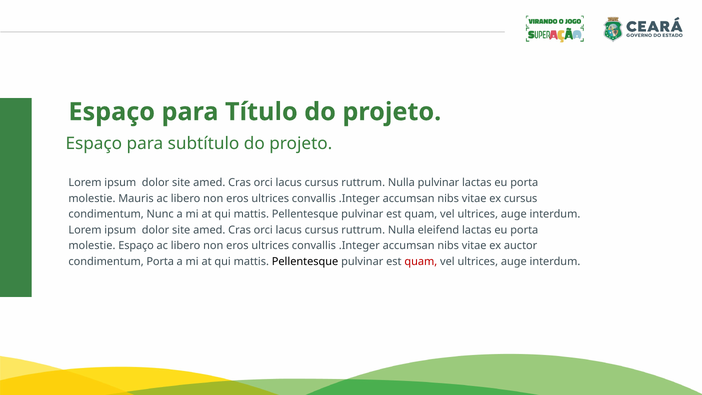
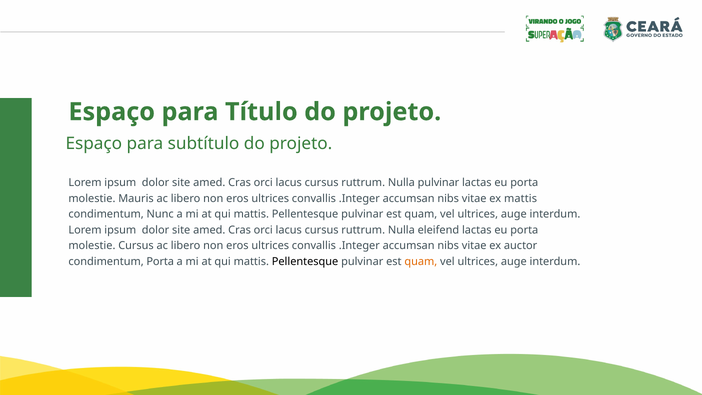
ex cursus: cursus -> mattis (521, 198)
molestie Espaço: Espaço -> Cursus (136, 246)
quam colour: red -> orange (421, 262)
